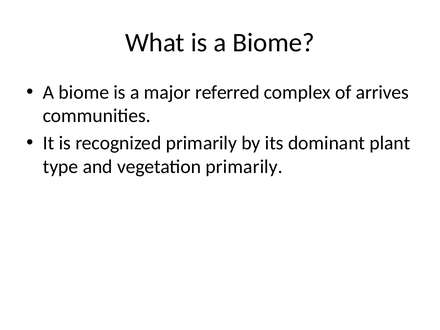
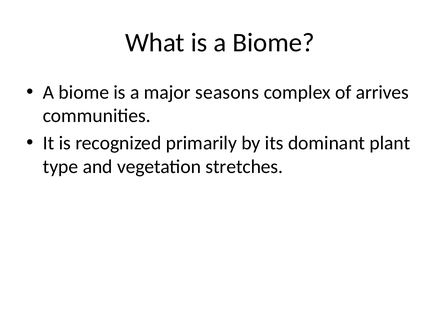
referred: referred -> seasons (227, 92)
vegetation primarily: primarily -> stretches (244, 167)
